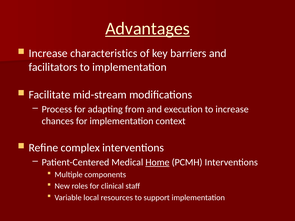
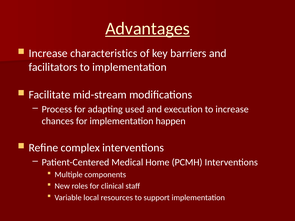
from: from -> used (135, 109)
context: context -> happen (171, 121)
Home underline: present -> none (157, 162)
